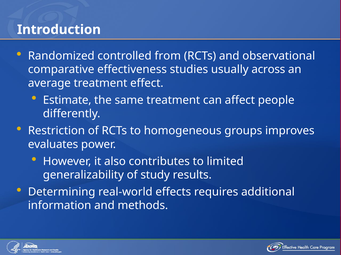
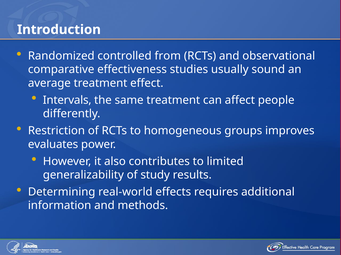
across: across -> sound (268, 70)
Estimate: Estimate -> Intervals (67, 100)
